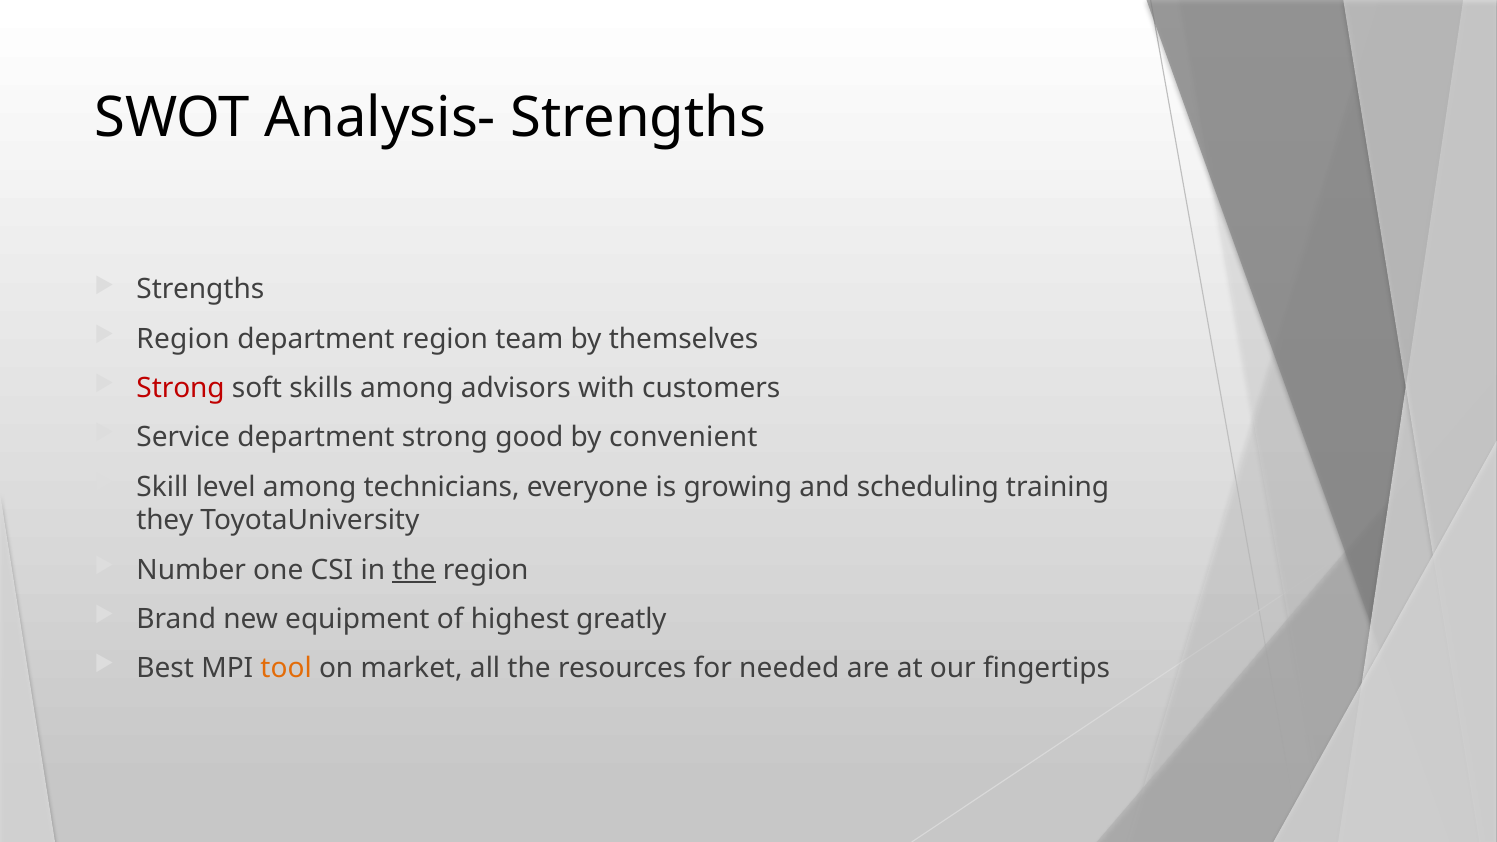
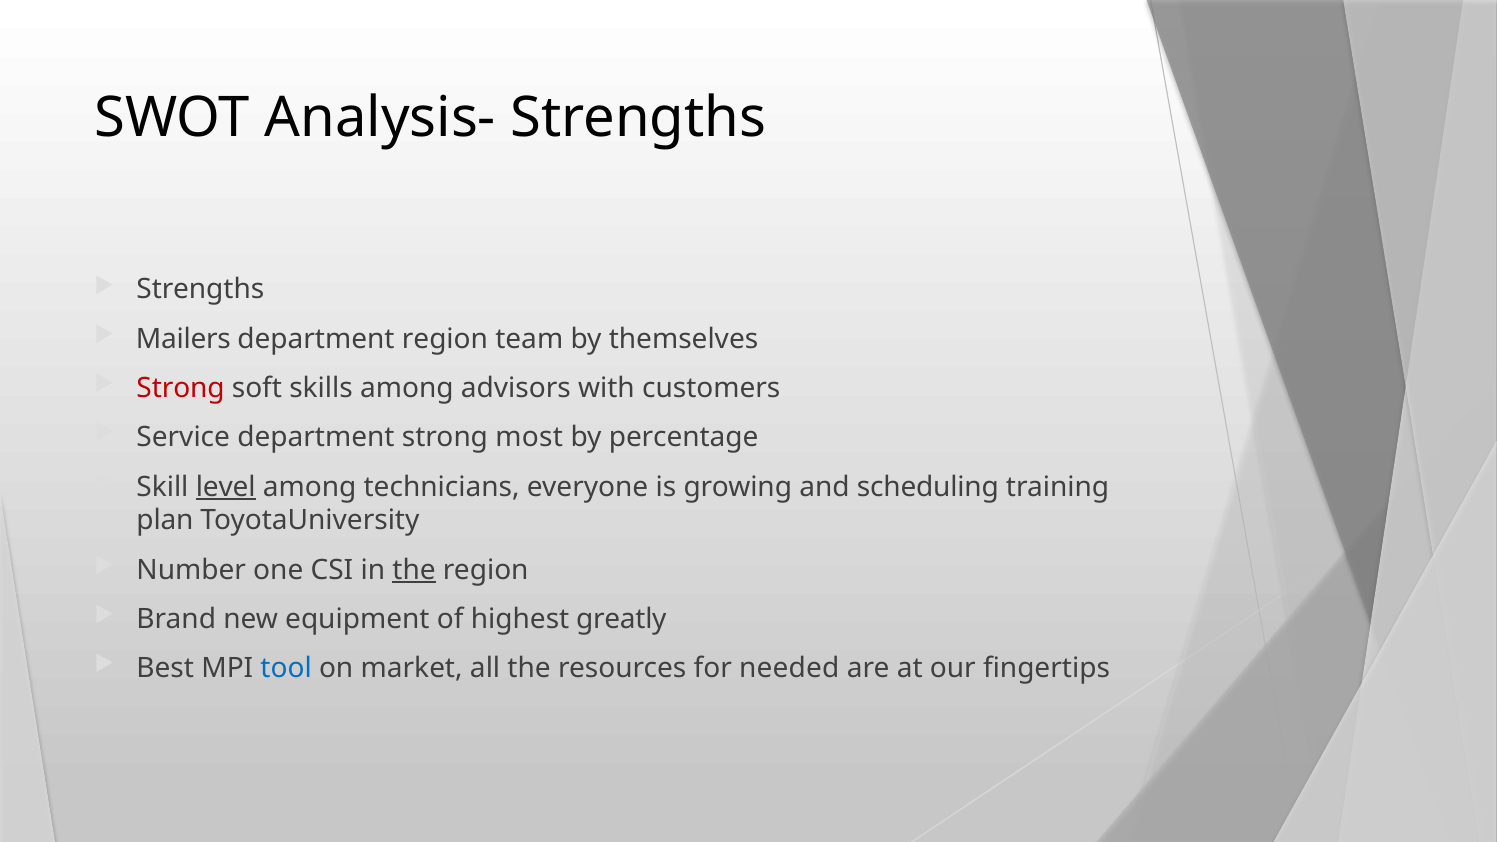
Region: Region -> Mailers (183, 339)
good: good -> most (529, 438)
convenient: convenient -> percentage (684, 438)
level underline: none -> present (226, 487)
they: they -> plan (165, 521)
tool colour: orange -> blue (286, 668)
